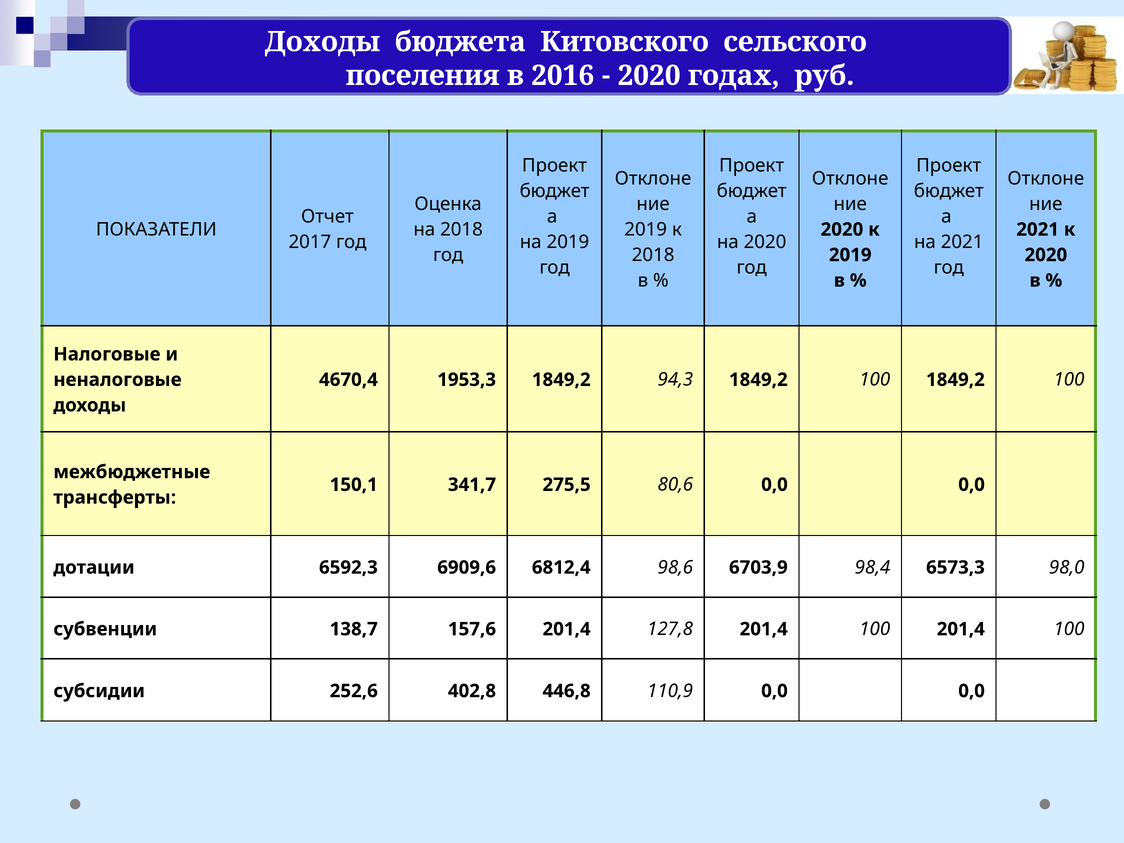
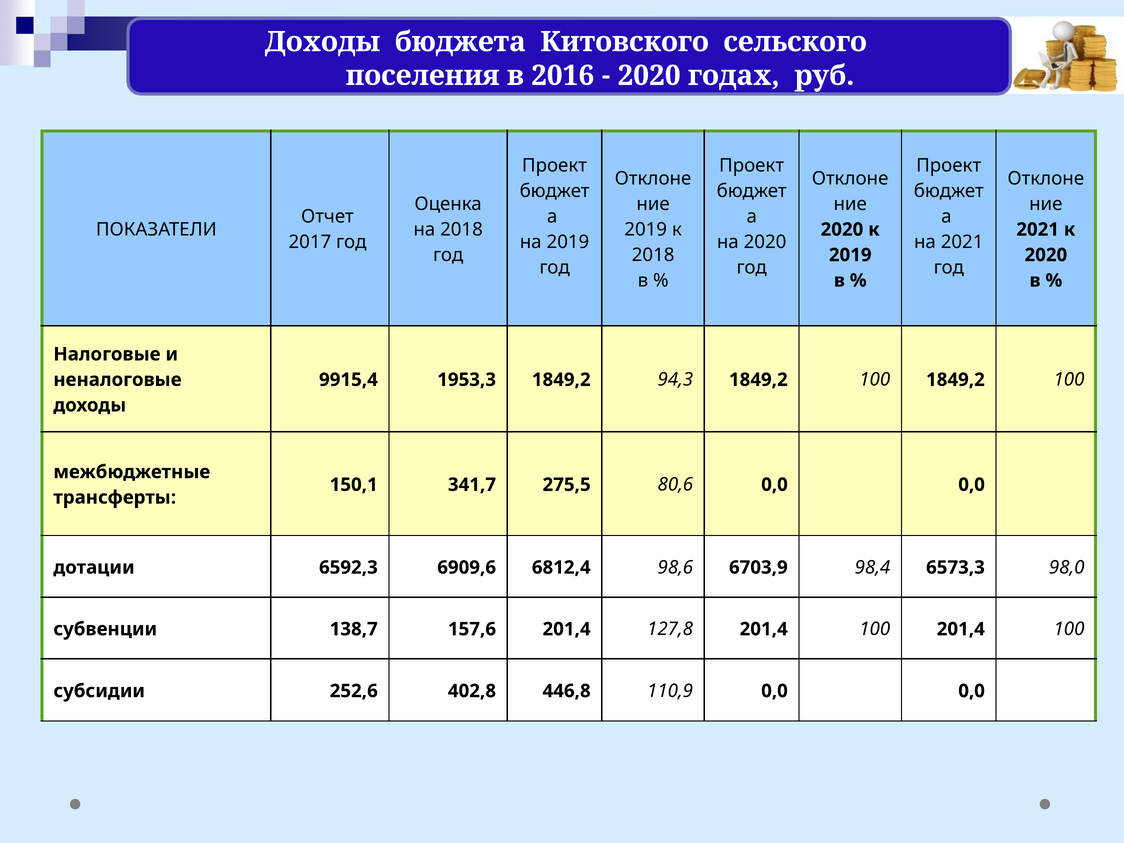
4670,4: 4670,4 -> 9915,4 (348, 380)
